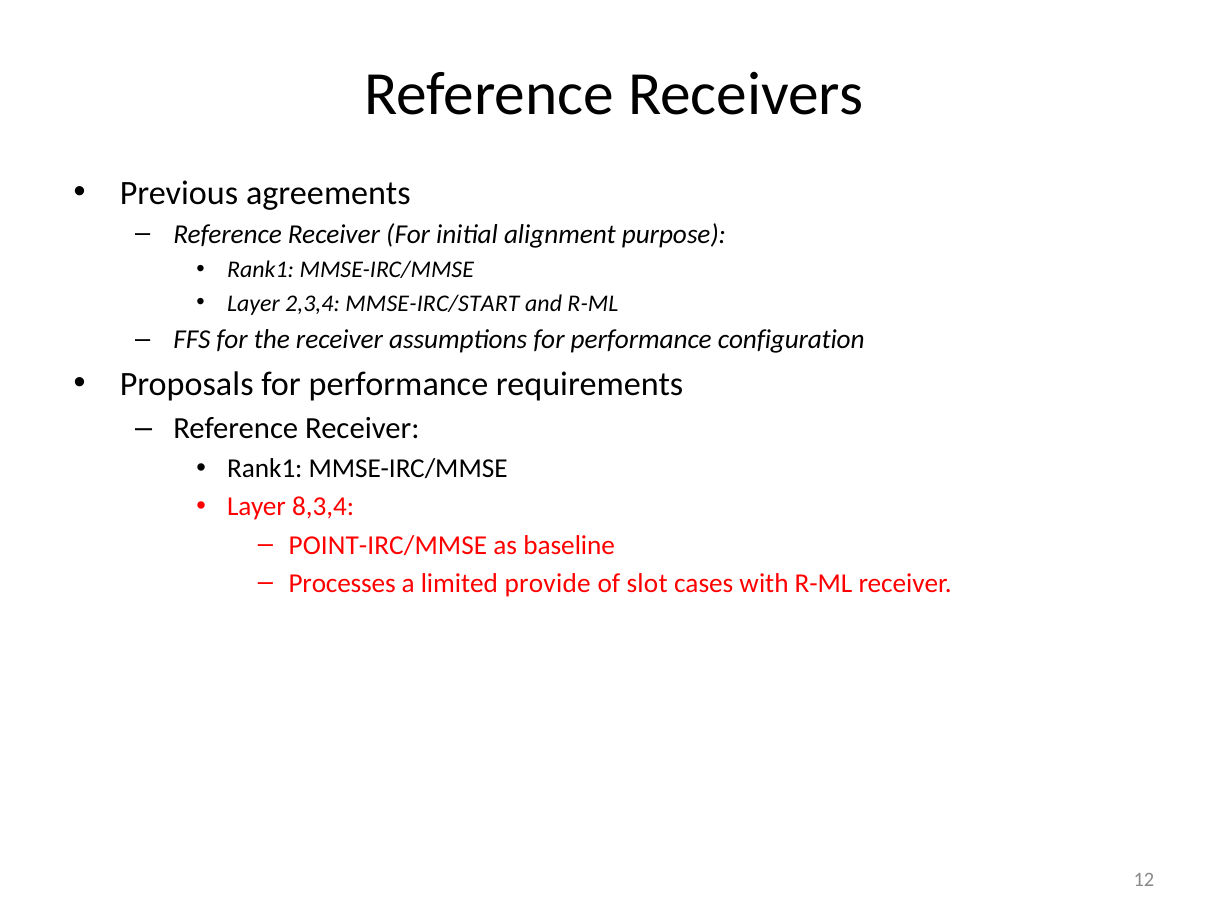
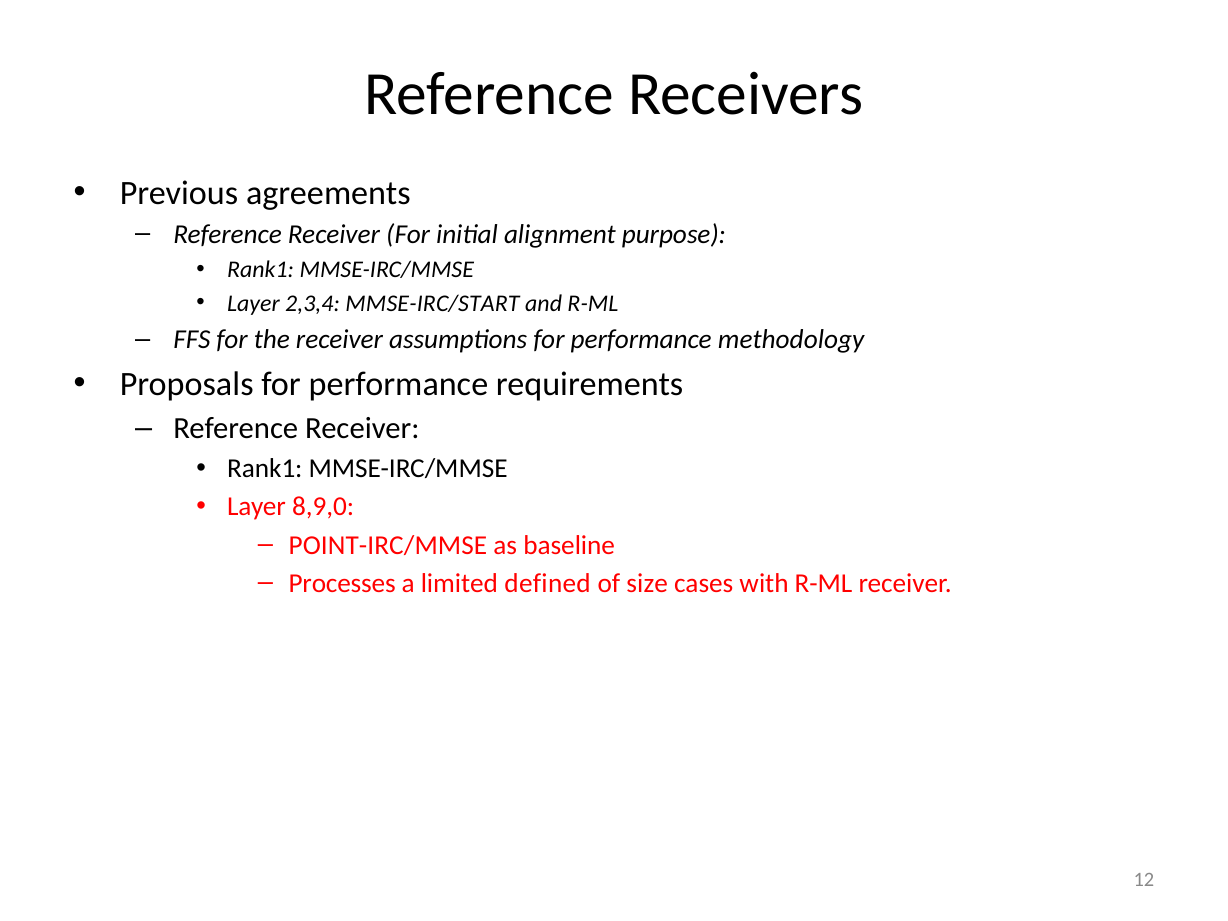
configuration: configuration -> methodology (791, 340)
8,3,4: 8,3,4 -> 8,9,0 (323, 507)
provide: provide -> defined (548, 583)
slot: slot -> size (647, 583)
